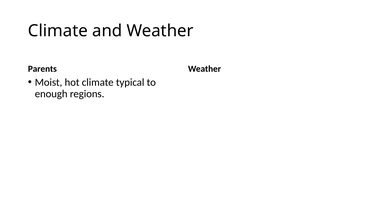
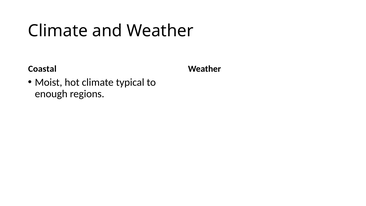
Parents: Parents -> Coastal (42, 69)
